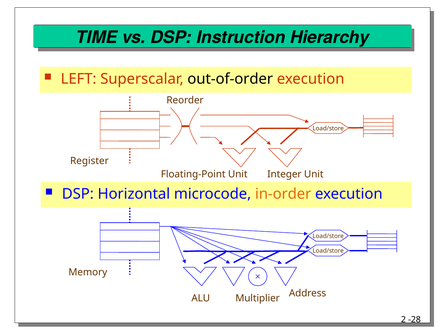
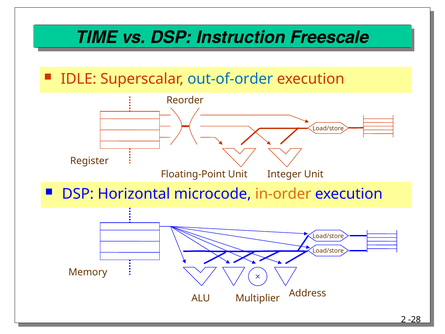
Hierarchy: Hierarchy -> Freescale (330, 37)
LEFT: LEFT -> IDLE (79, 79)
out-of-order colour: black -> blue (230, 79)
